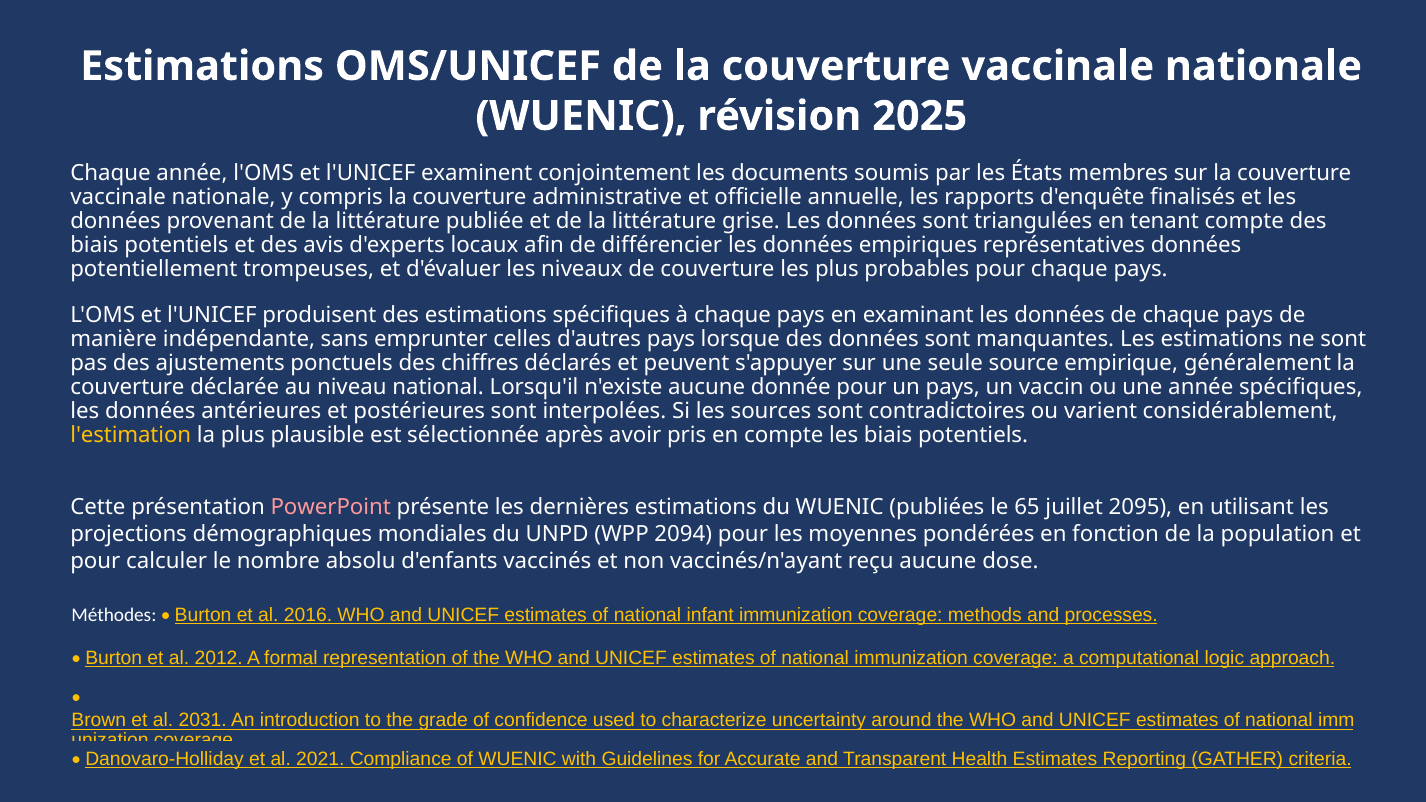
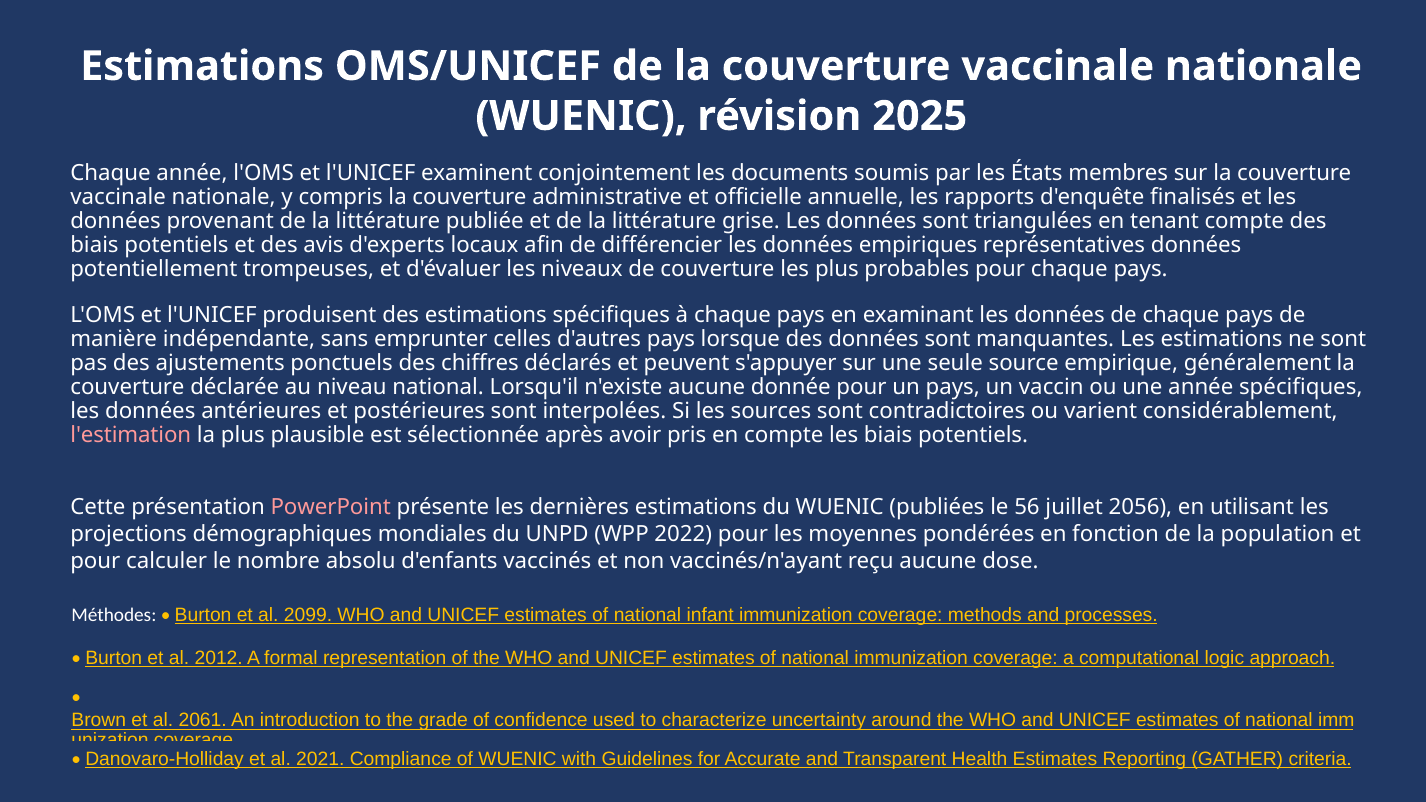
l'estimation colour: yellow -> pink (131, 435)
65: 65 -> 56 (1027, 507)
2095: 2095 -> 2056 (1140, 507)
2094: 2094 -> 2022 (683, 534)
2016: 2016 -> 2099 (308, 615)
2031: 2031 -> 2061 (203, 721)
